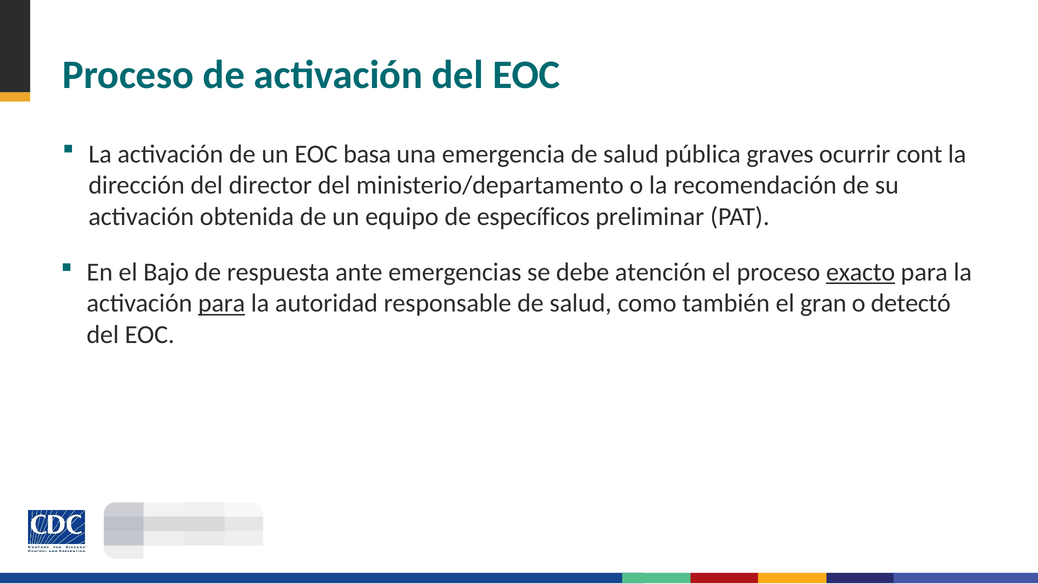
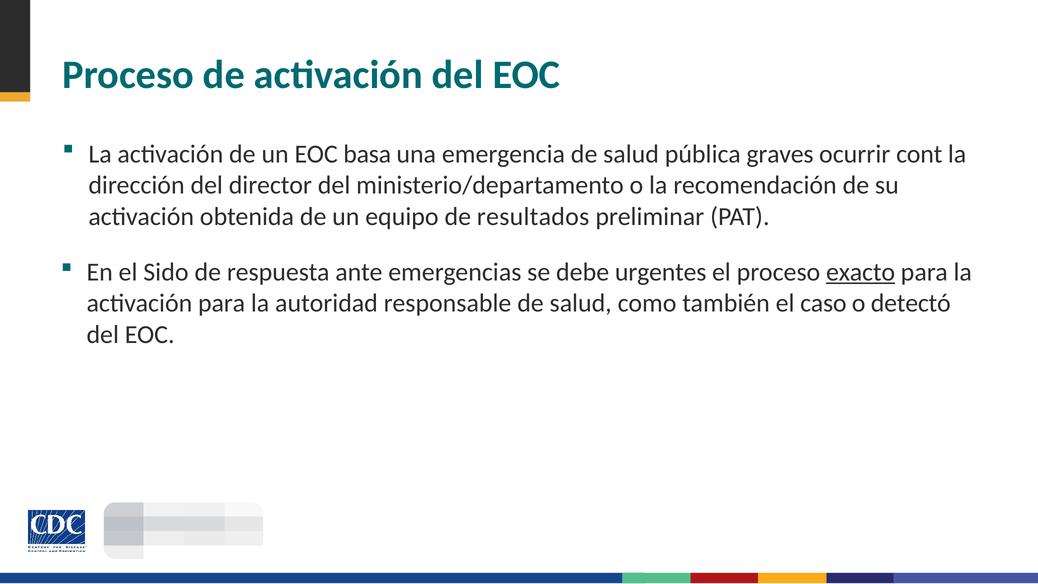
específicos: específicos -> resultados (533, 216)
Bajo: Bajo -> Sido (166, 272)
atención: atención -> urgentes (661, 272)
para underline: present -> none (222, 303)
gran: gran -> caso (823, 303)
